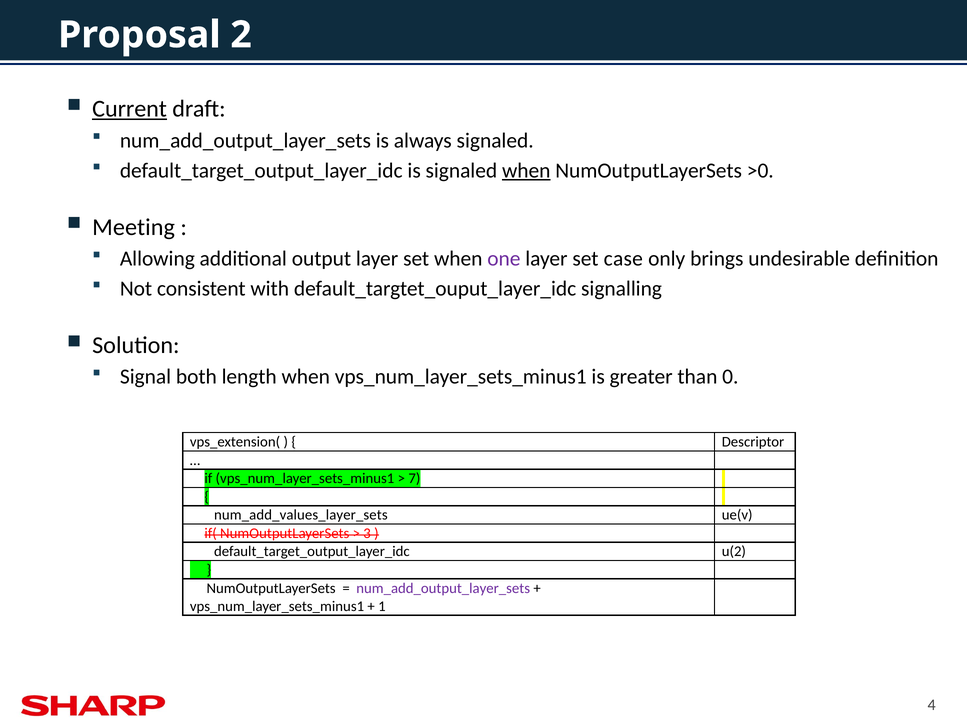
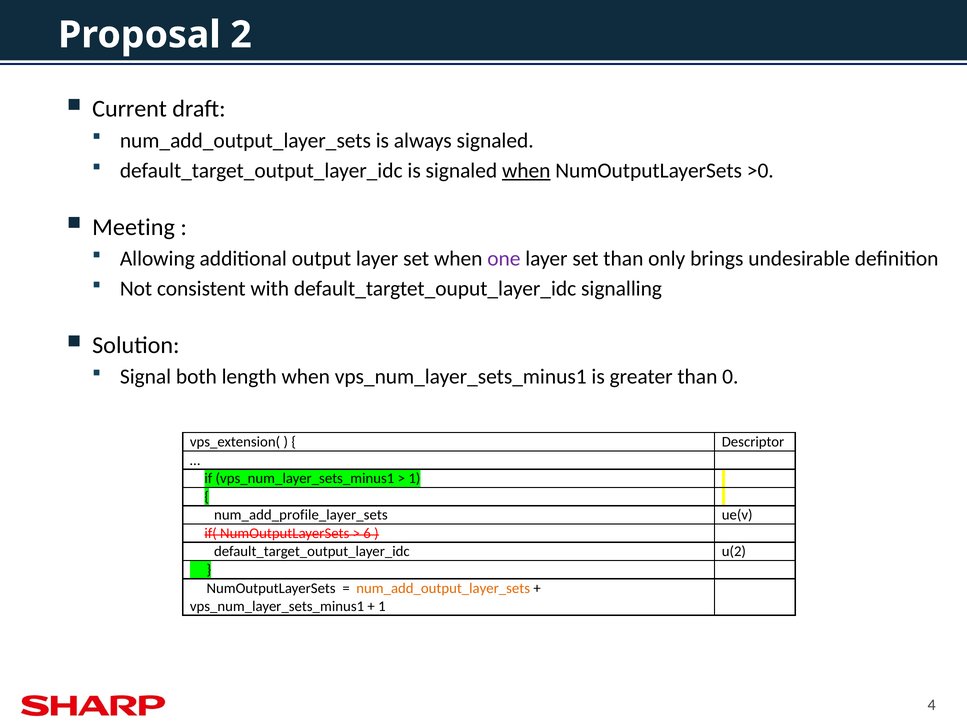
Current underline: present -> none (130, 109)
set case: case -> than (623, 259)
7: 7 -> 1 (414, 479)
num_add_values_layer_sets: num_add_values_layer_sets -> num_add_profile_layer_sets (301, 515)
3: 3 -> 6 (367, 534)
num_add_output_layer_sets colour: purple -> orange (443, 588)
